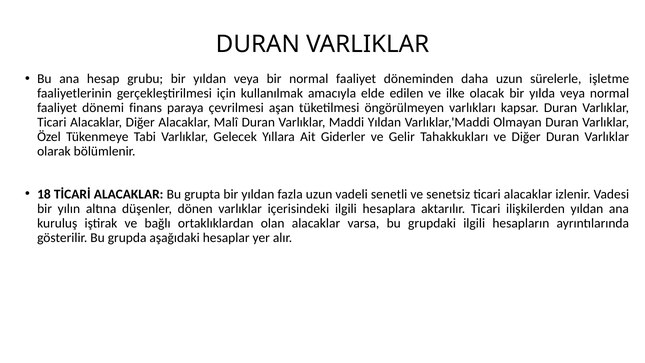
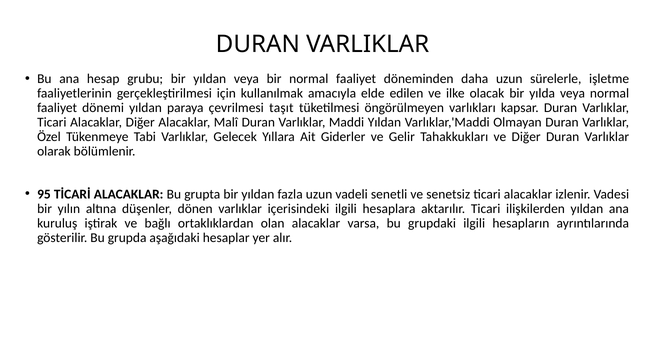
dönemi finans: finans -> yıldan (146, 108)
aşan: aşan -> taşıt (281, 108)
18: 18 -> 95 (44, 194)
